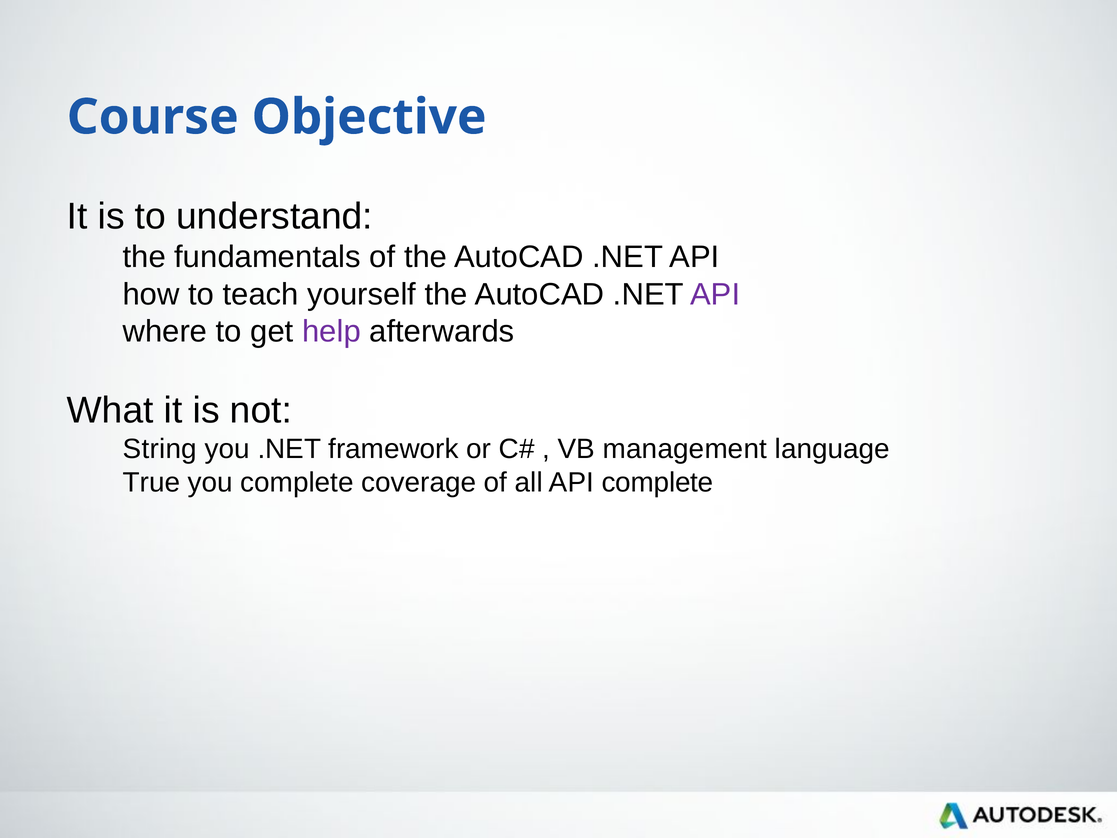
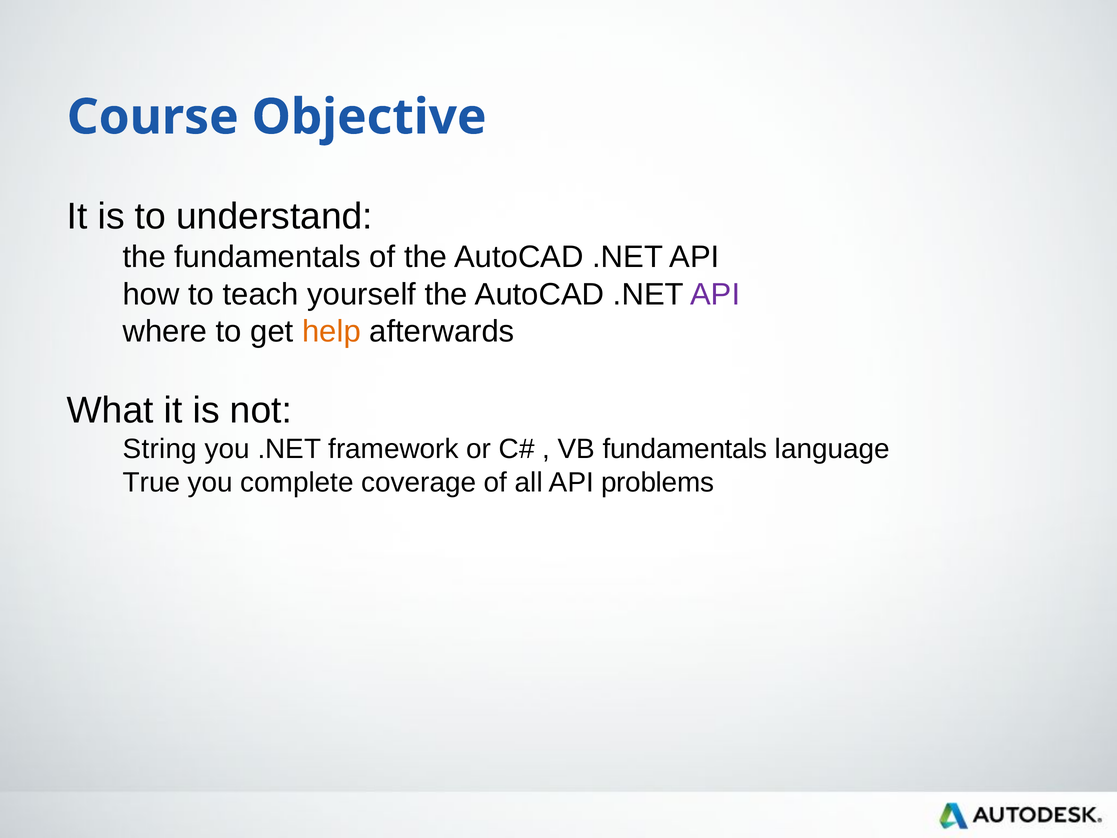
help colour: purple -> orange (331, 332)
VB management: management -> fundamentals (685, 449)
API complete: complete -> problems (658, 482)
